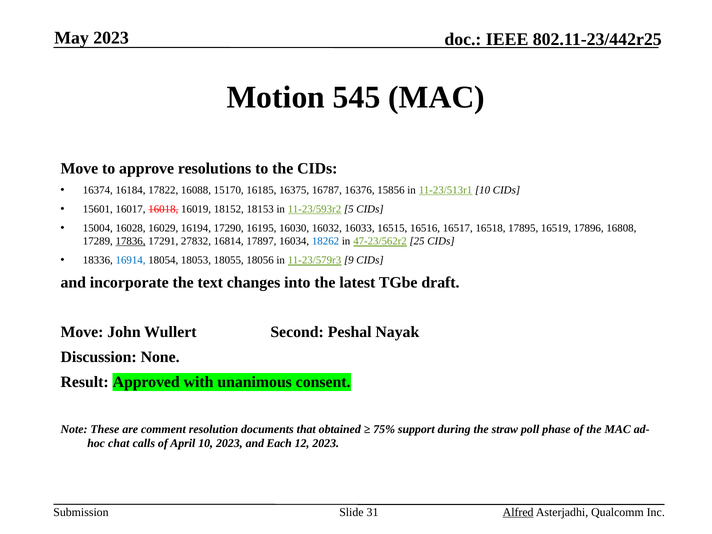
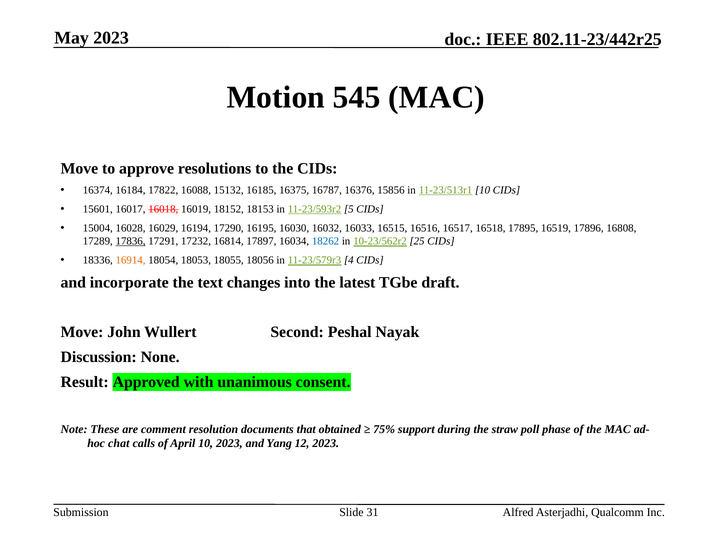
15170: 15170 -> 15132 (229, 190)
27832: 27832 -> 17232 (196, 241)
47-23/562r2: 47-23/562r2 -> 10-23/562r2 (380, 241)
16914 colour: blue -> orange (131, 260)
9: 9 -> 4 (349, 260)
Each: Each -> Yang (279, 444)
Alfred underline: present -> none (518, 512)
